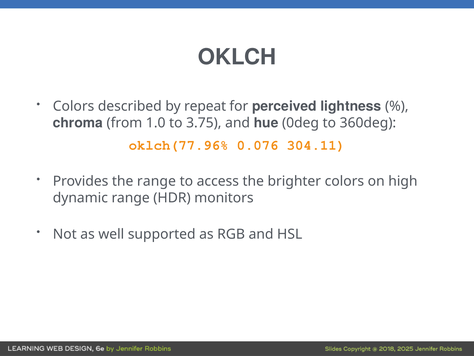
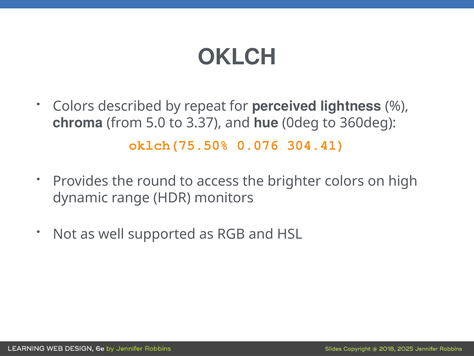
1.0: 1.0 -> 5.0 (156, 123)
3.75: 3.75 -> 3.37 (204, 123)
oklch(77.96%: oklch(77.96% -> oklch(75.50% (179, 145)
304.11: 304.11 -> 304.41 (316, 145)
the range: range -> round (157, 181)
